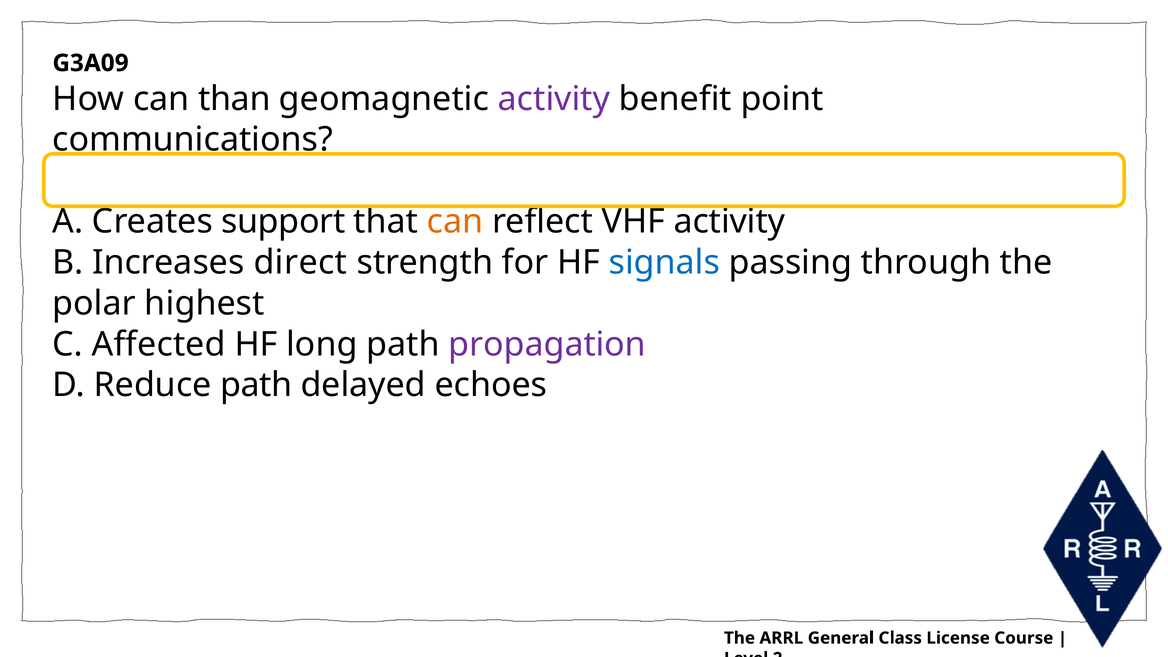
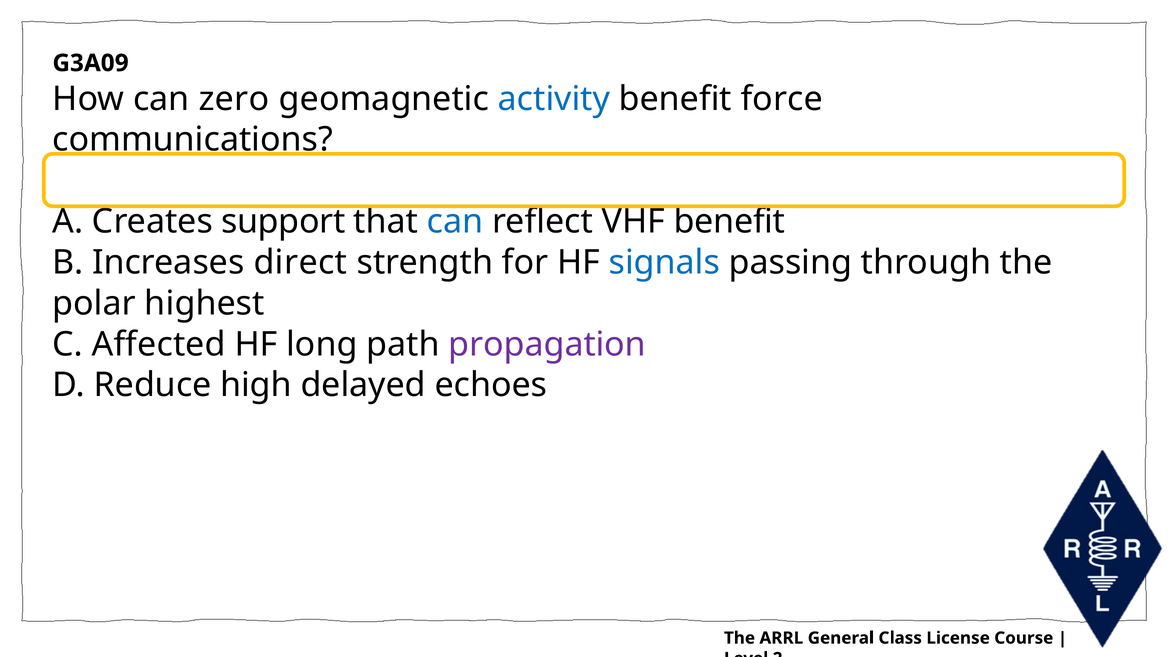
than: than -> zero (234, 99)
activity colour: purple -> blue (554, 99)
point: point -> force (782, 99)
can colour: orange -> blue (455, 222)
VHF activity: activity -> benefit (729, 222)
Reduce path: path -> high (256, 385)
